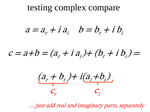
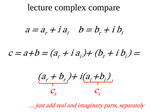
testing: testing -> lecture (40, 8)
